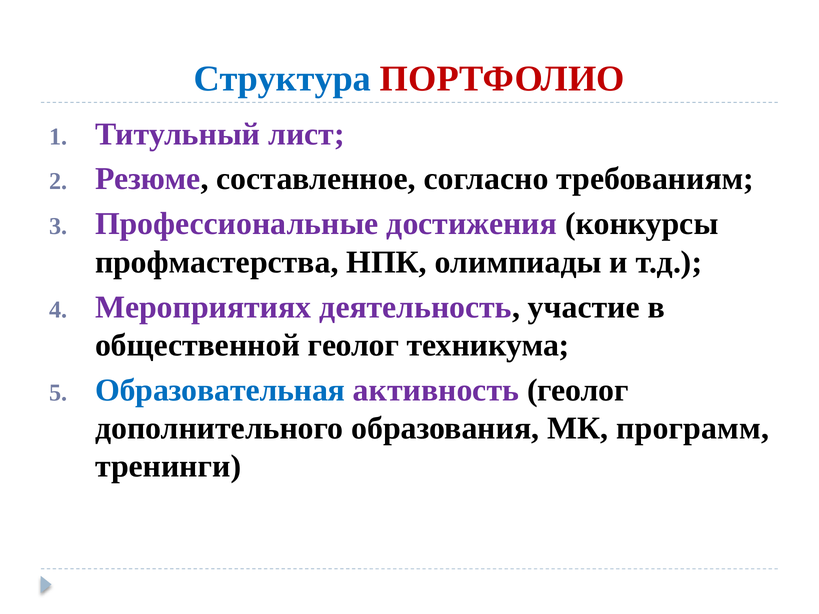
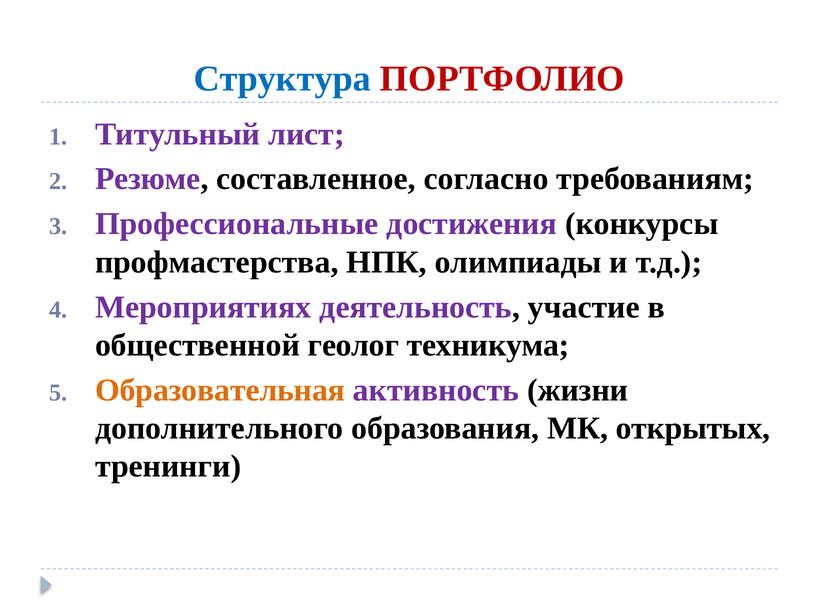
Образовательная colour: blue -> orange (220, 390)
активность геолог: геолог -> жизни (578, 390)
программ: программ -> открытых (693, 428)
